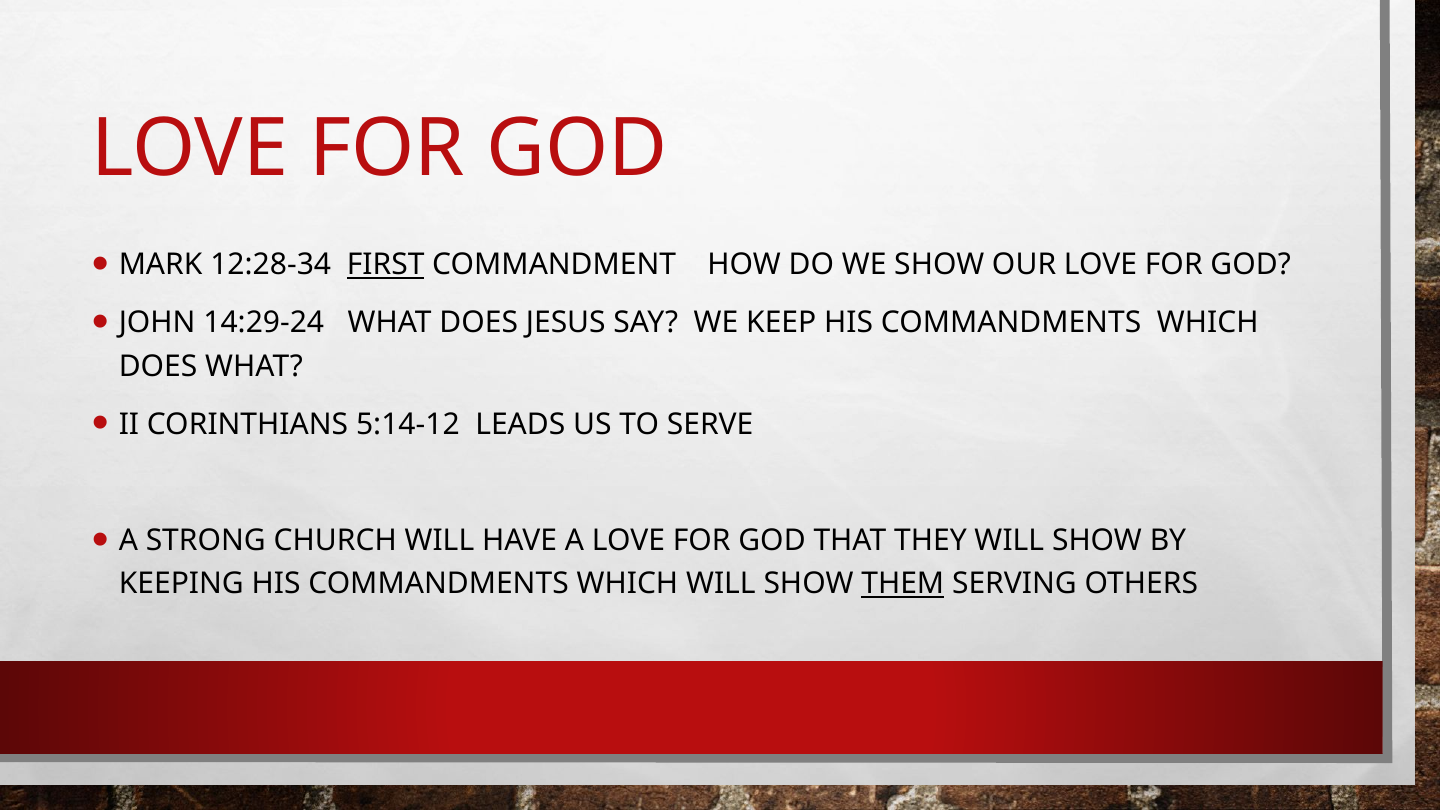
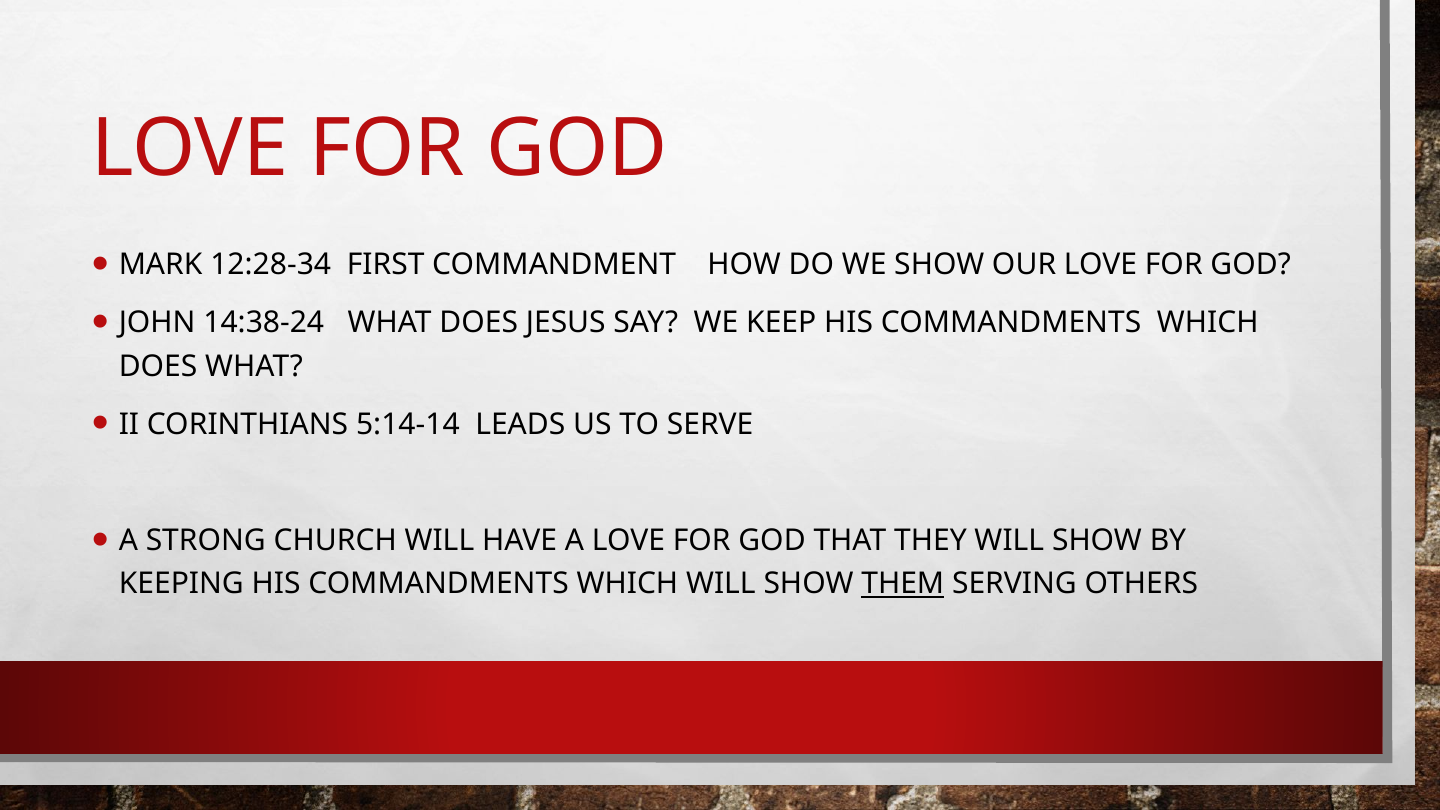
FIRST underline: present -> none (386, 265)
14:29-24: 14:29-24 -> 14:38-24 (264, 323)
5:14-12: 5:14-12 -> 5:14-14 (408, 424)
